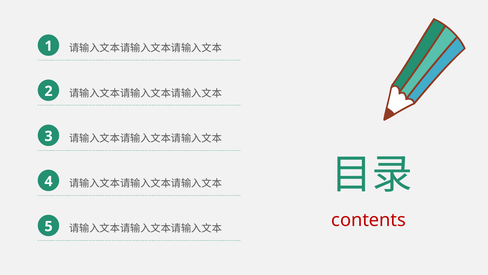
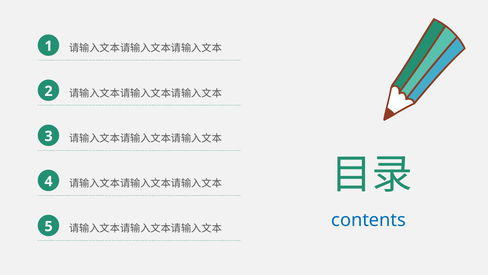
contents colour: red -> blue (369, 220)
